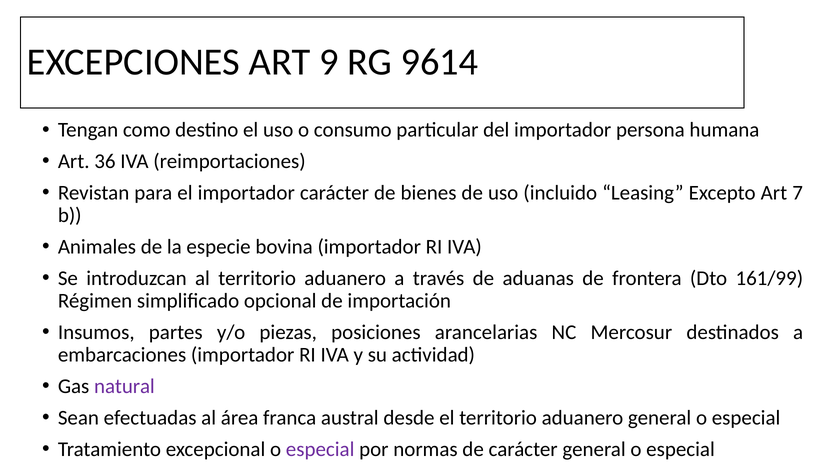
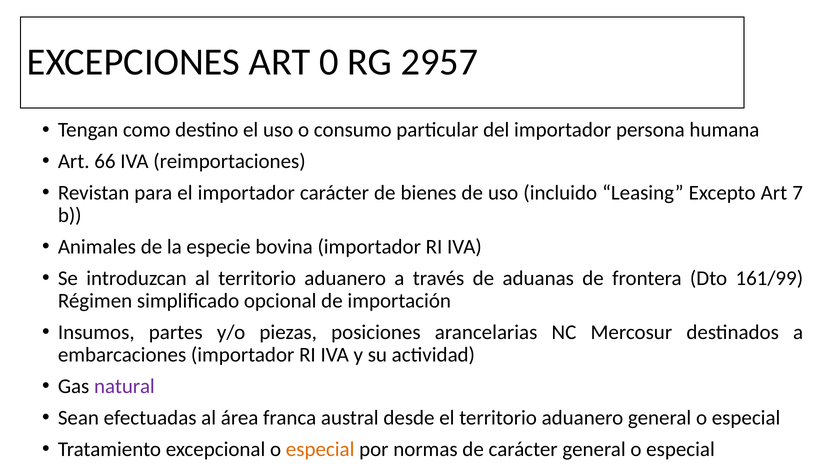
9: 9 -> 0 (329, 62)
9614: 9614 -> 2957 (439, 62)
36: 36 -> 66 (105, 161)
especial colour: purple -> orange (320, 449)
